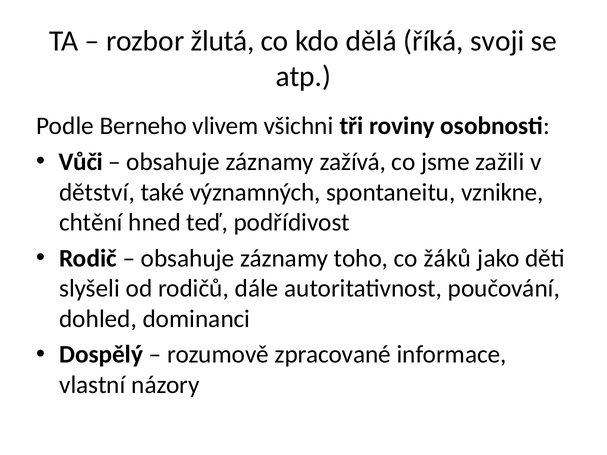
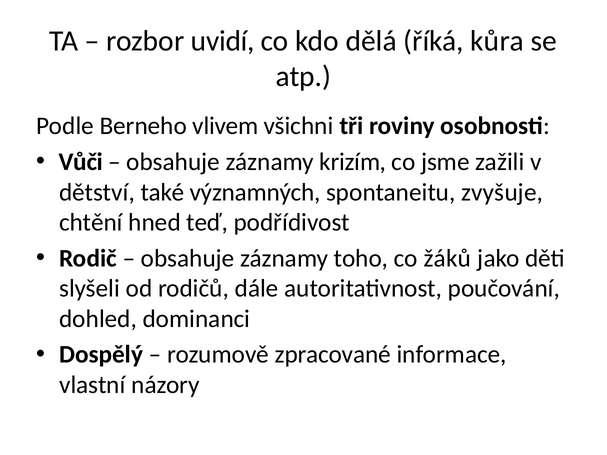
žlutá: žlutá -> uvidí (223, 41)
svoji: svoji -> kůra (497, 41)
zažívá: zažívá -> krizím (353, 162)
vznikne: vznikne -> zvyšuje (502, 192)
